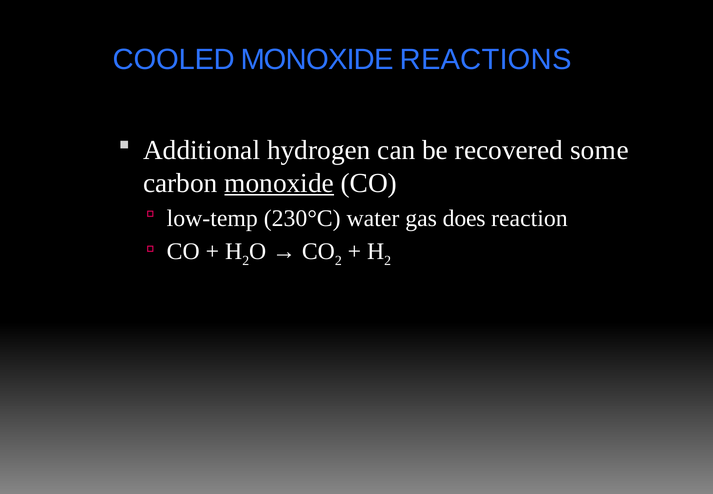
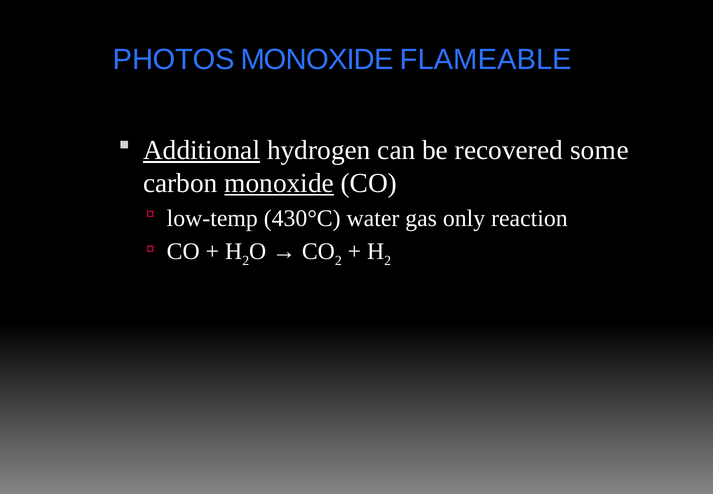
COOLED: COOLED -> PHOTOS (174, 60)
REACTIONS: REACTIONS -> FLAMEABLE (486, 60)
Additional underline: none -> present (202, 150)
230°C: 230°C -> 430°C (302, 218)
does: does -> only (464, 218)
